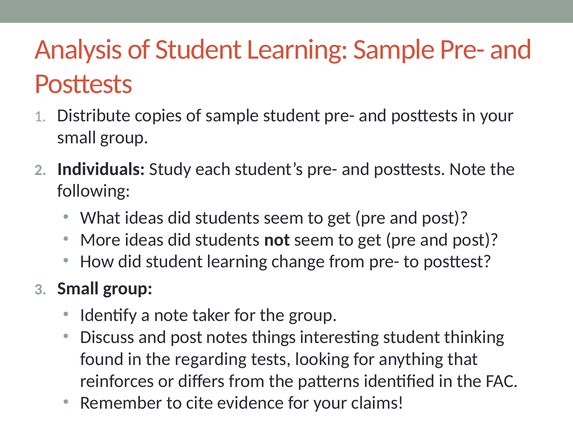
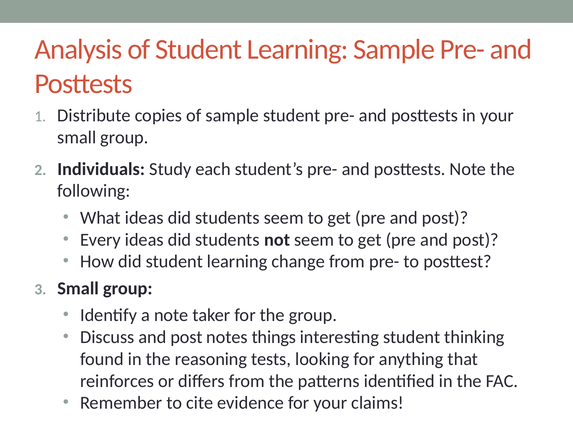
More: More -> Every (100, 239)
regarding: regarding -> reasoning (211, 359)
